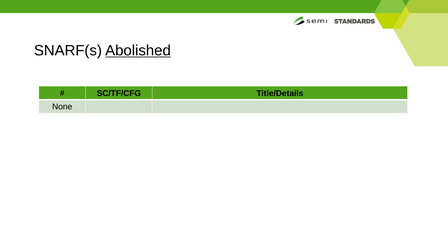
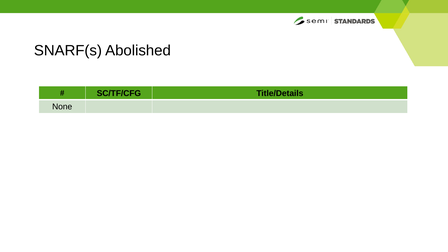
Abolished underline: present -> none (138, 51)
